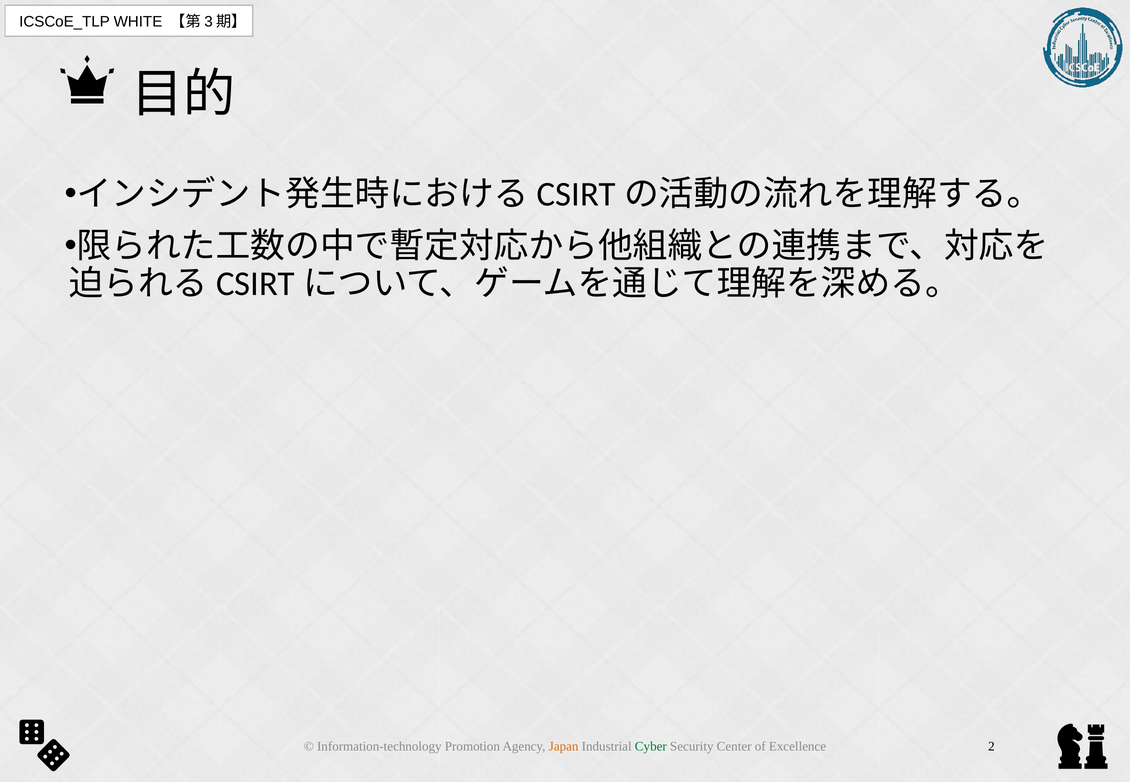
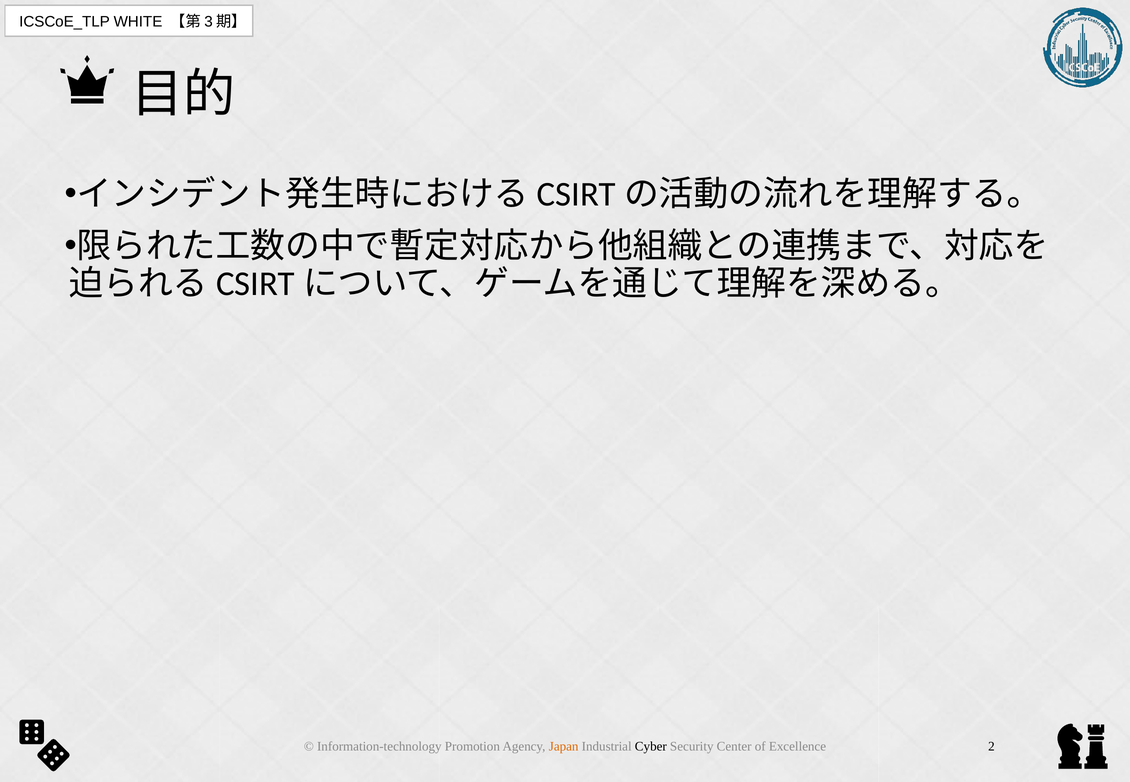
Cyber colour: green -> black (651, 747)
